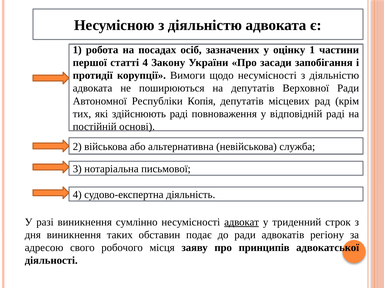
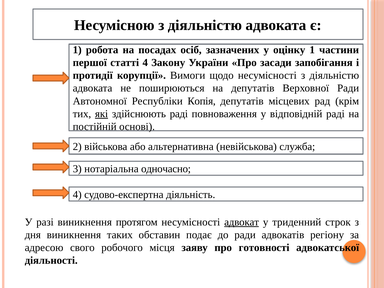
які underline: none -> present (102, 114)
письмової: письмової -> одночасно (166, 169)
сумлінно: сумлінно -> протягом (137, 222)
принципів: принципів -> готовності (264, 248)
